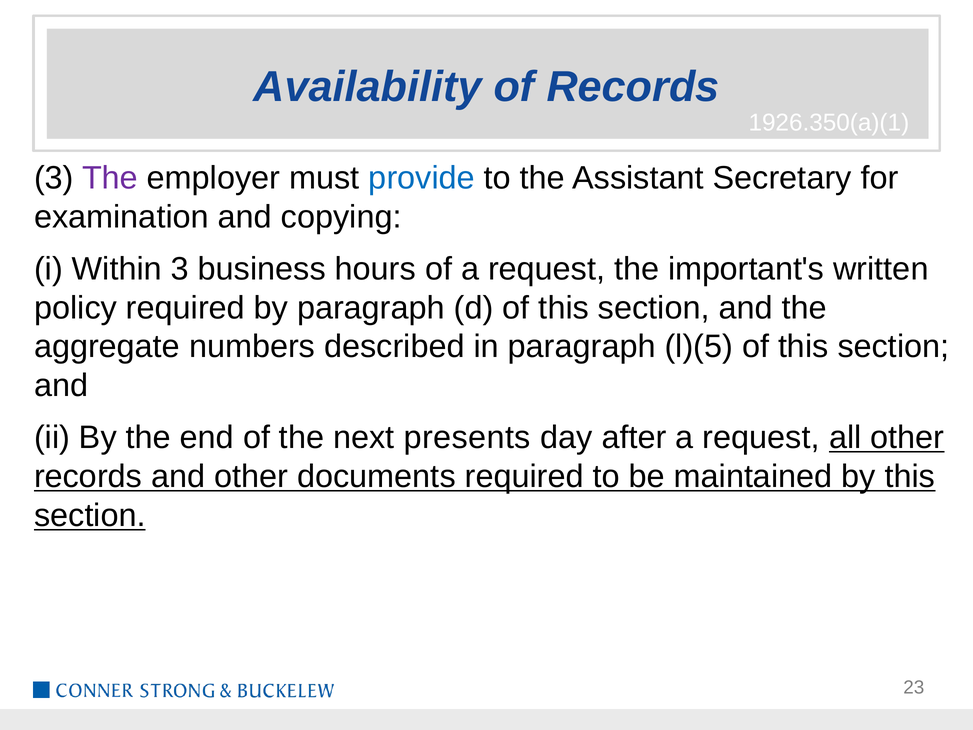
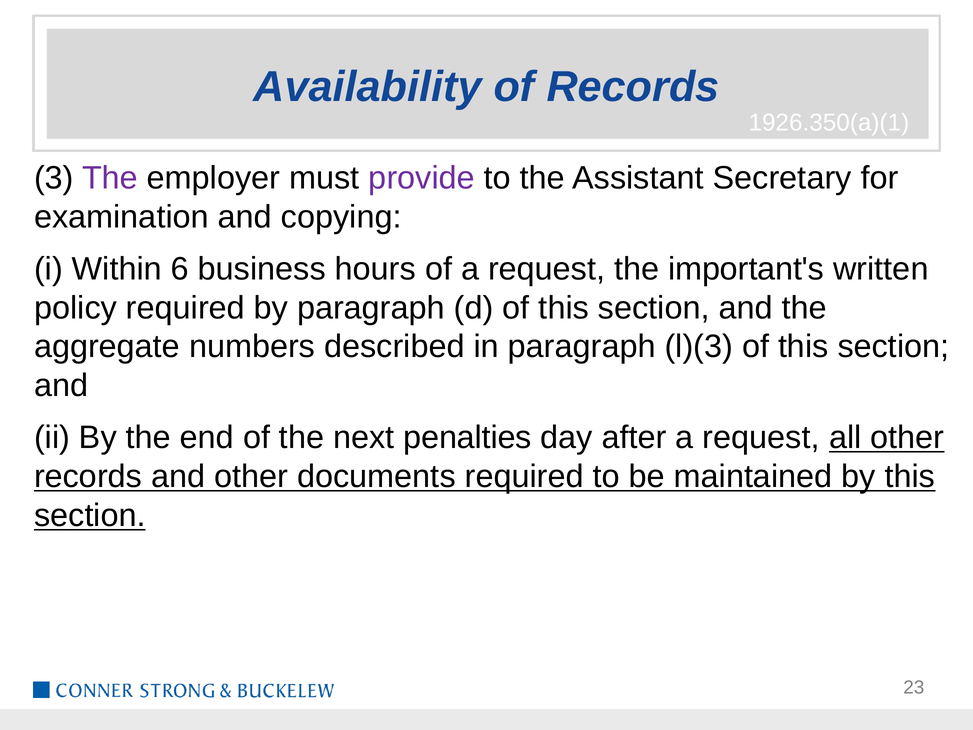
provide colour: blue -> purple (422, 178)
Within 3: 3 -> 6 (180, 269)
l)(5: l)(5 -> l)(3 (699, 347)
presents: presents -> penalties (467, 437)
